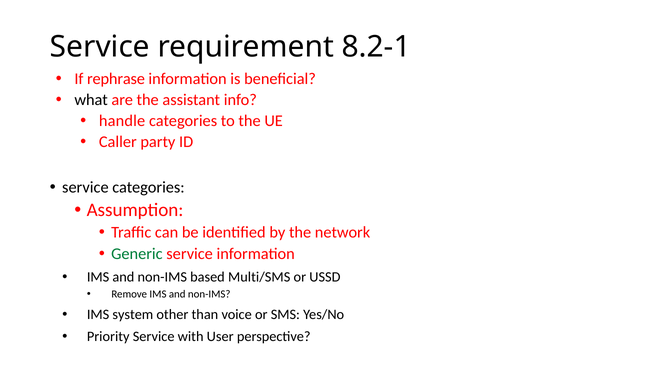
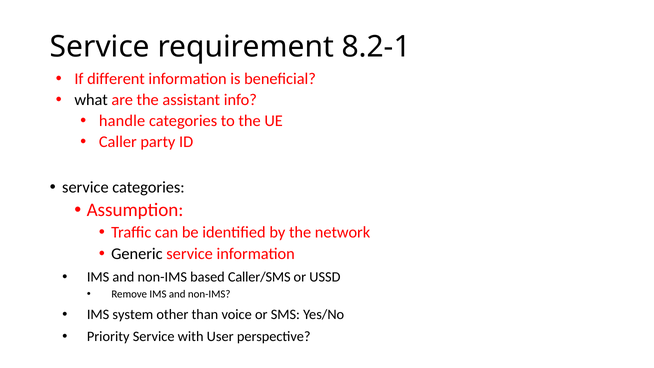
rephrase: rephrase -> different (116, 79)
Generic colour: green -> black (137, 254)
Multi/SMS: Multi/SMS -> Caller/SMS (259, 277)
